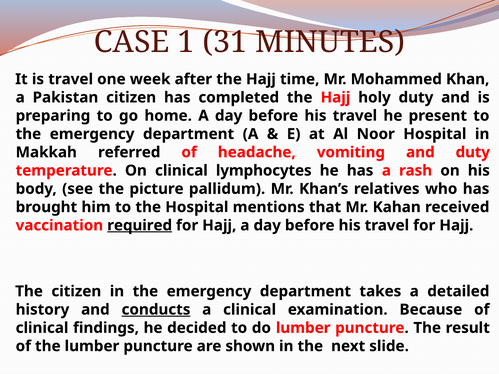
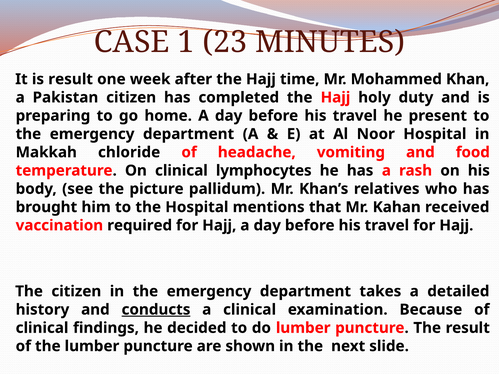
31: 31 -> 23 (225, 42)
is travel: travel -> result (71, 79)
referred: referred -> chloride (129, 152)
and duty: duty -> food (473, 152)
required underline: present -> none (140, 226)
